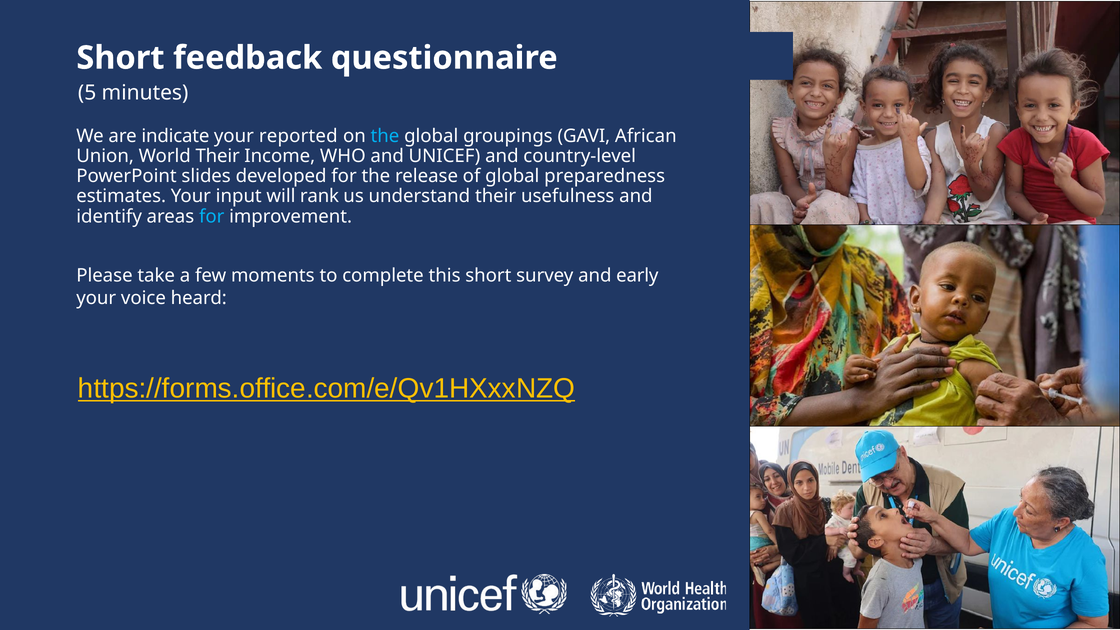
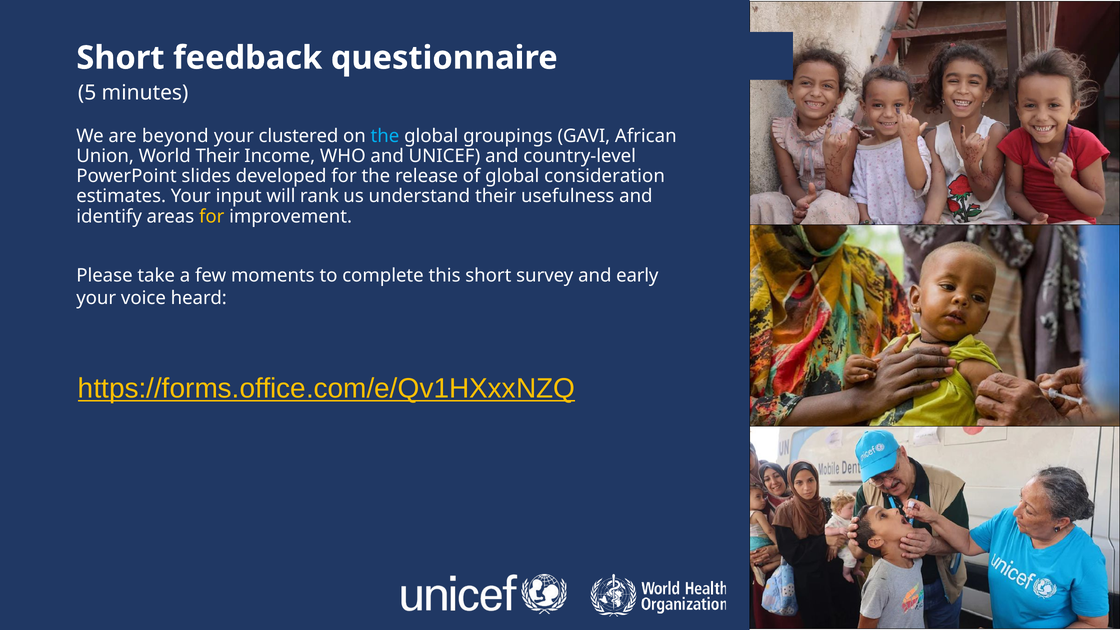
indicate: indicate -> beyond (175, 136)
reported: reported -> clustered (298, 136)
preparedness: preparedness -> consideration (605, 176)
for colour: light blue -> yellow (212, 216)
